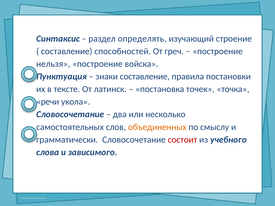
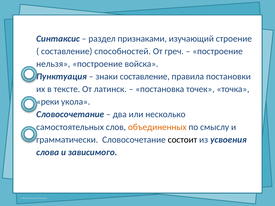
определять: определять -> признаками (142, 39)
речи: речи -> реки (48, 102)
состоит colour: red -> black (182, 140)
учебного: учебного -> усвоения (228, 140)
